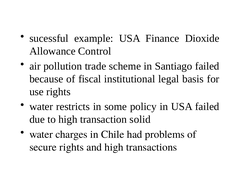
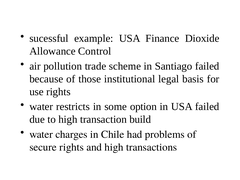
fiscal: fiscal -> those (90, 79)
policy: policy -> option (143, 107)
solid: solid -> build (140, 119)
